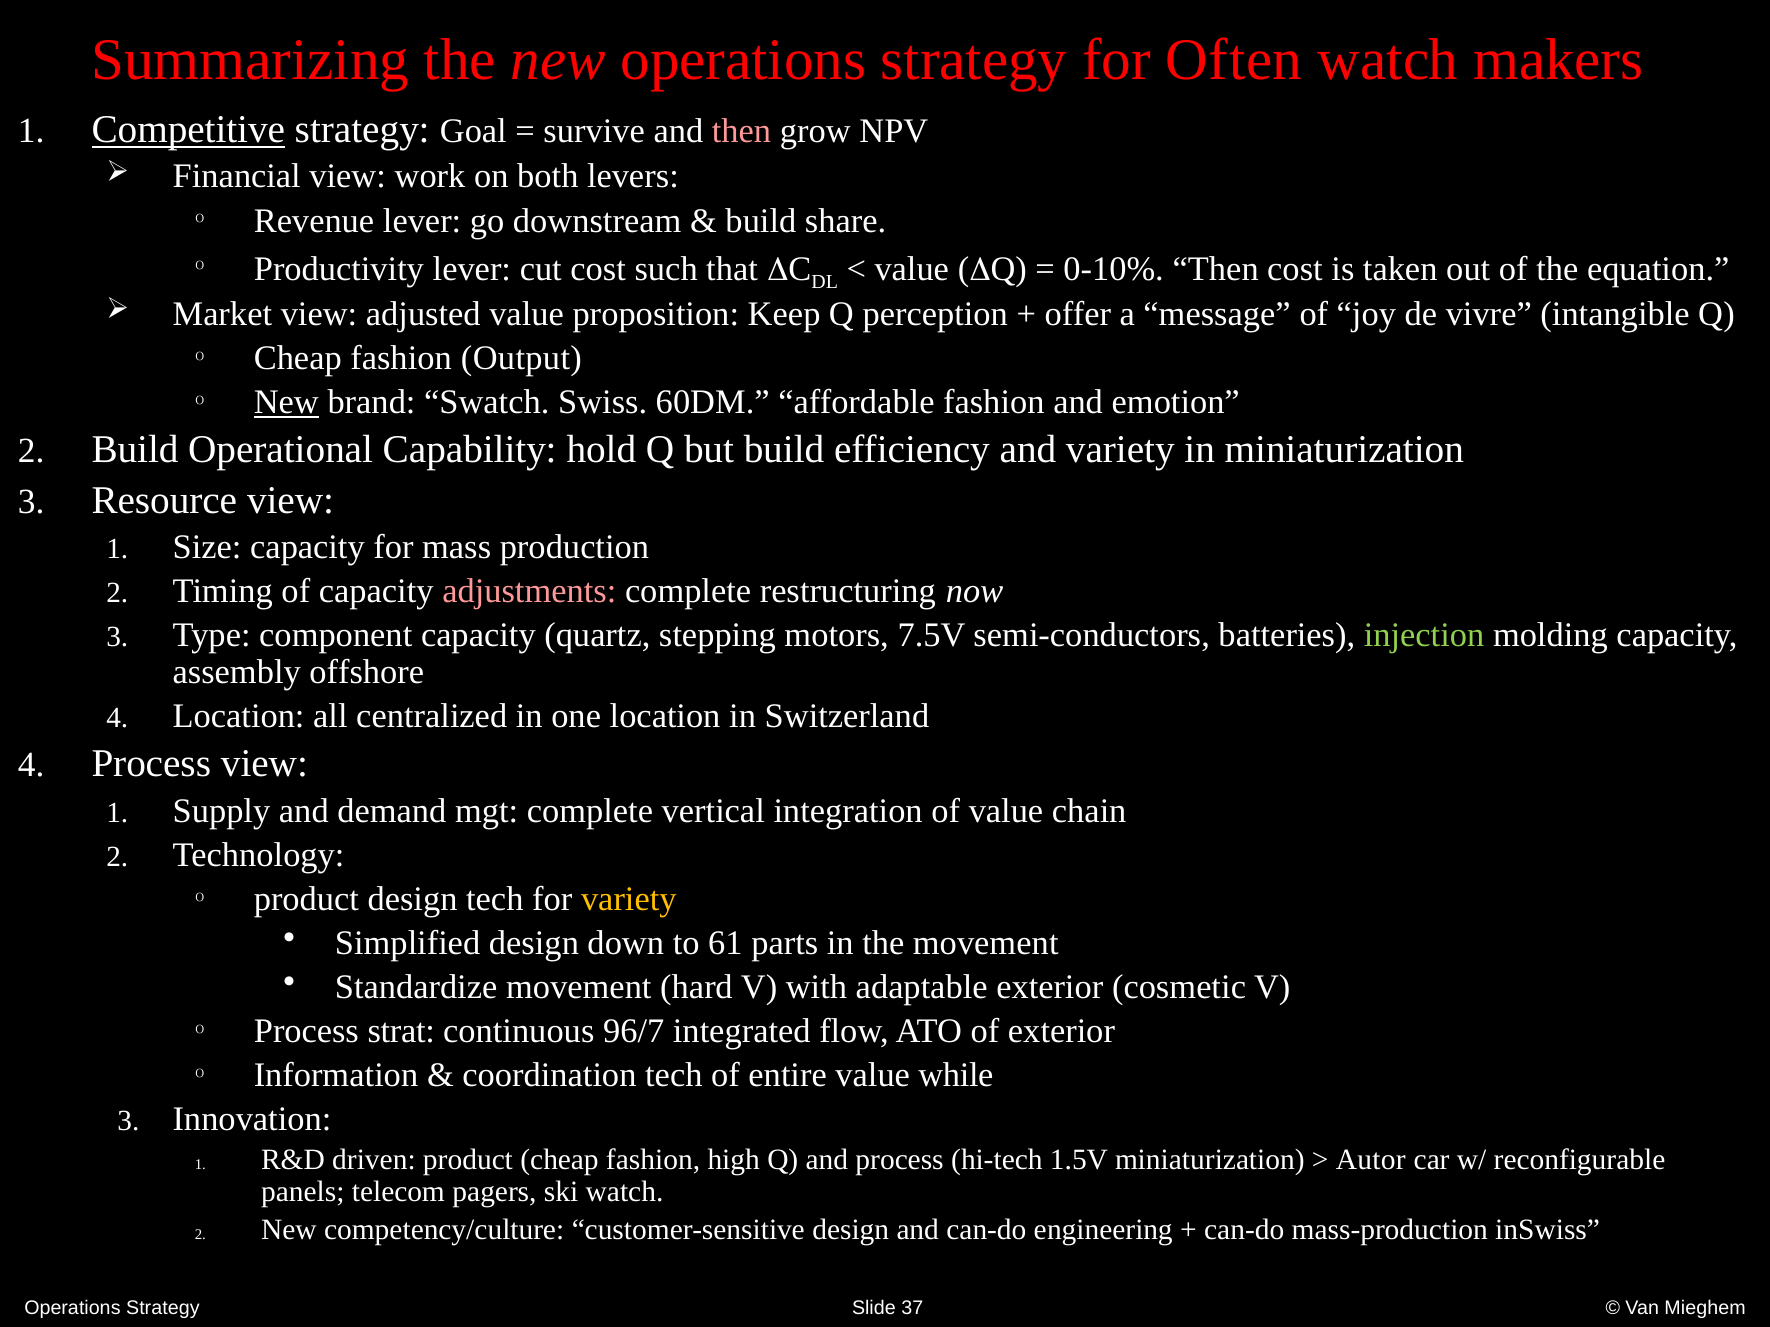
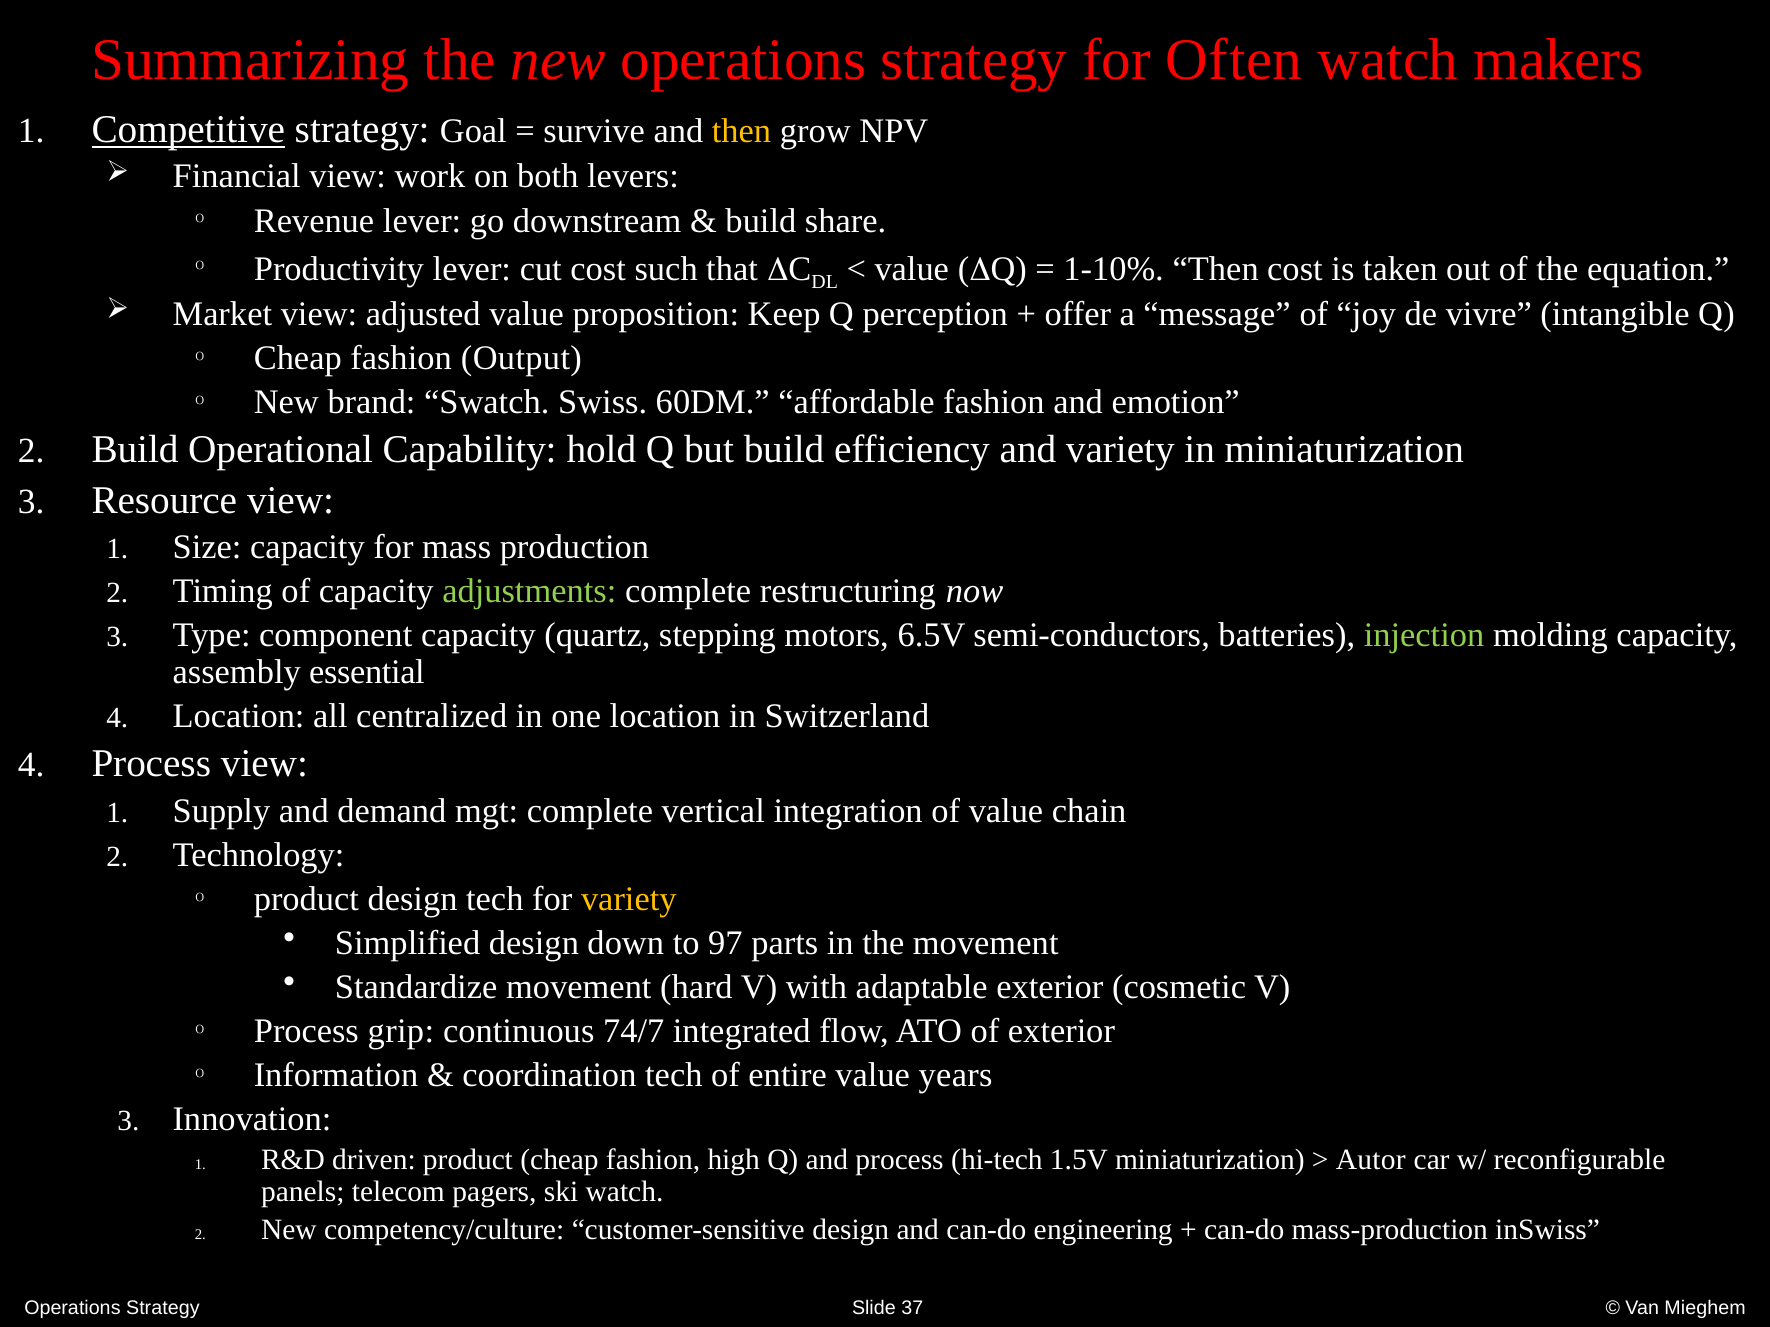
then colour: pink -> yellow (742, 131)
0-10%: 0-10% -> 1-10% (1114, 269)
New underline: present -> none (286, 402)
adjustments colour: pink -> light green (529, 591)
7.5V: 7.5V -> 6.5V (931, 635)
offshore: offshore -> essential (367, 672)
61: 61 -> 97 (725, 943)
strat: strat -> grip (401, 1032)
96/7: 96/7 -> 74/7 (634, 1032)
while: while -> years (956, 1076)
